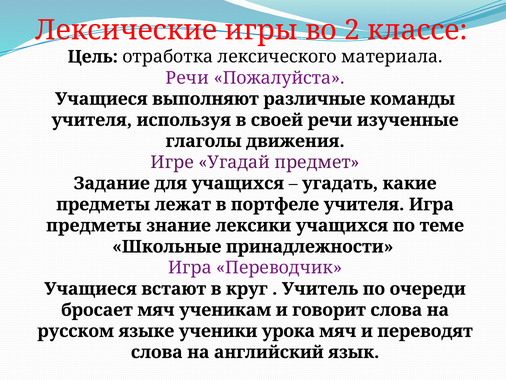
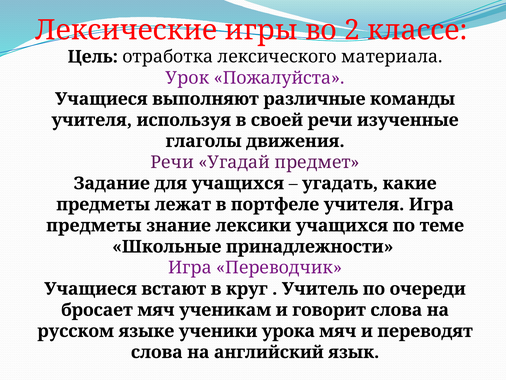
Речи: Речи -> Урок (187, 78)
Игре: Игре -> Речи (172, 162)
